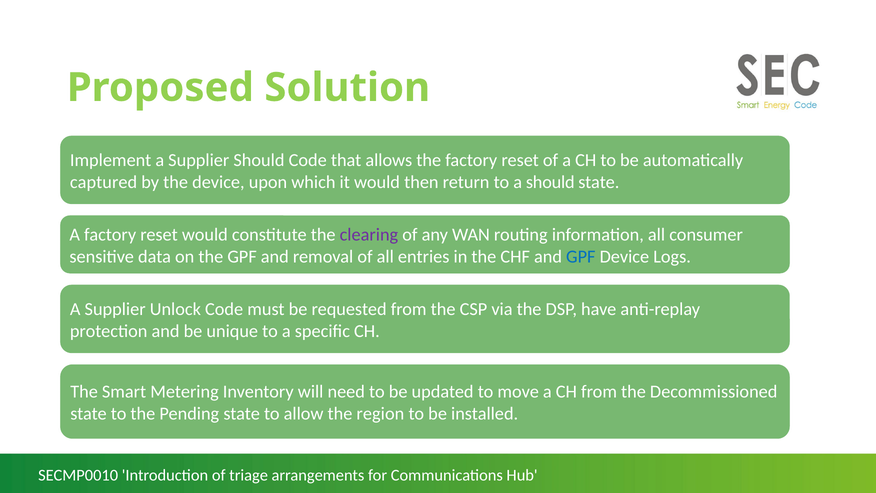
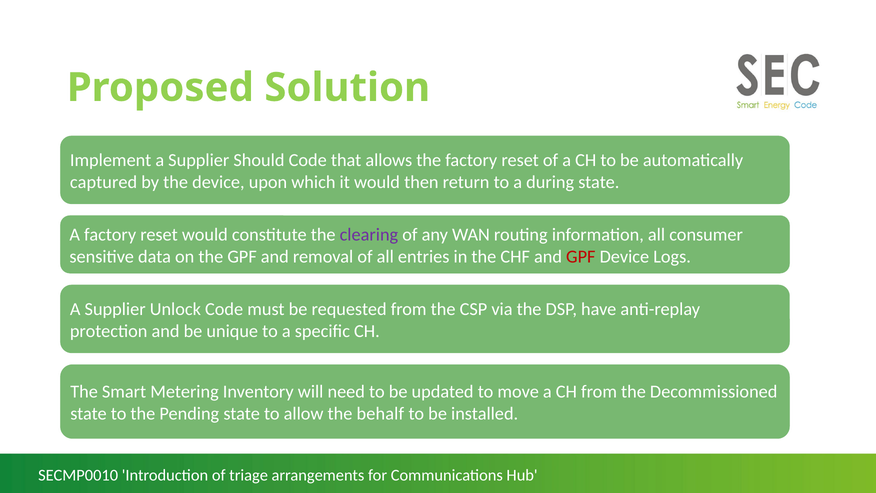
a should: should -> during (550, 182)
GPF colour: blue -> red (581, 256)
region: region -> behalf (380, 414)
